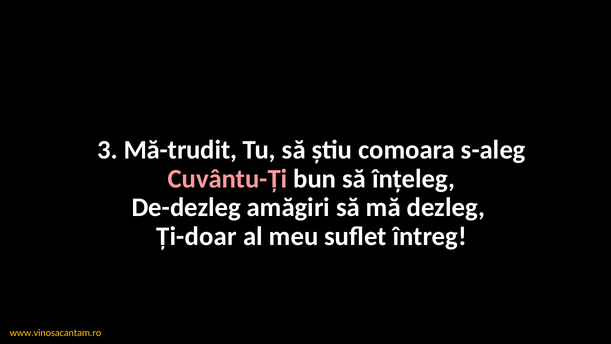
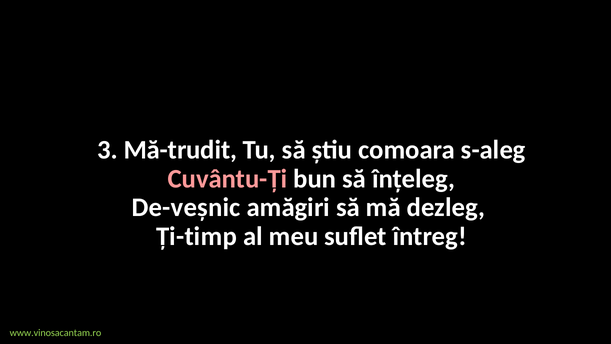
De-dezleg: De-dezleg -> De-veșnic (186, 207)
Ți-doar: Ți-doar -> Ți-timp (196, 236)
www.vinosacantam.ro colour: yellow -> light green (55, 332)
